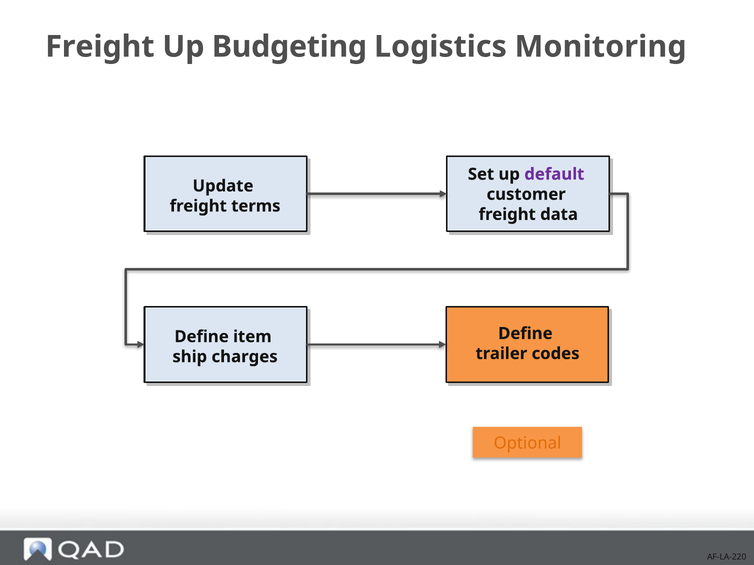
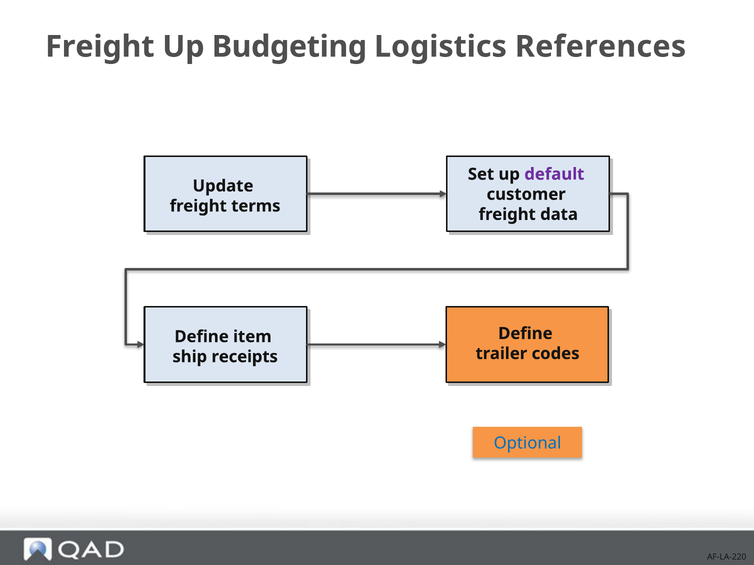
Monitoring: Monitoring -> References (601, 47)
charges: charges -> receipts (245, 357)
Optional colour: orange -> blue (528, 444)
